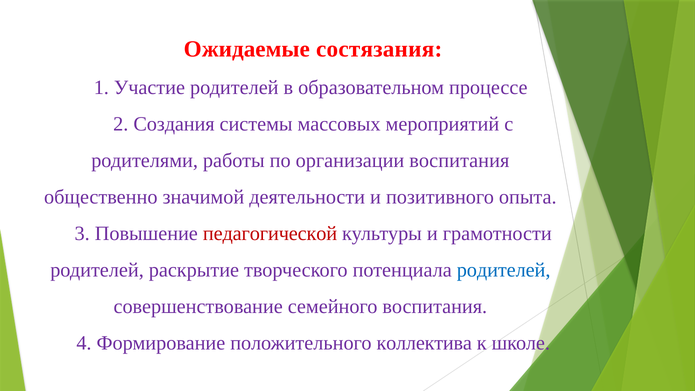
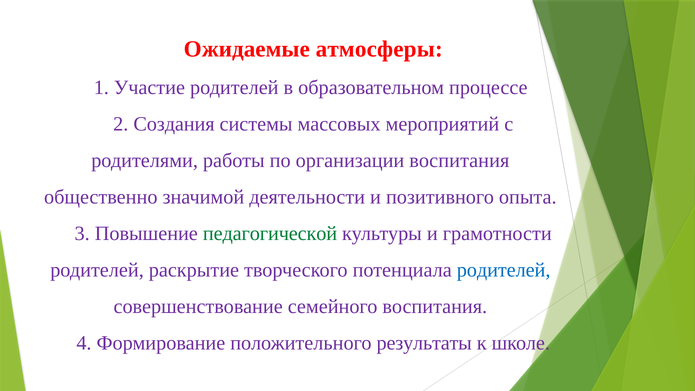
состязания: состязания -> атмосферы (379, 49)
педагогической colour: red -> green (270, 233)
коллектива: коллектива -> результаты (424, 343)
